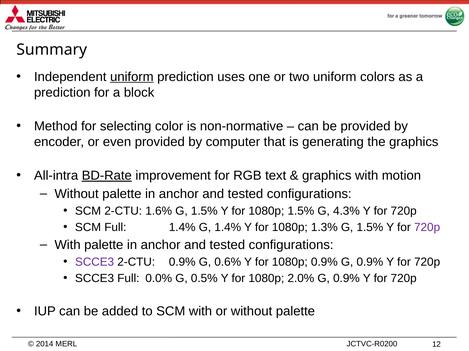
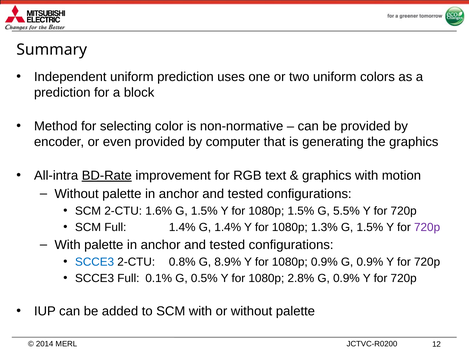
uniform underline: present -> none (132, 77)
4.3%: 4.3% -> 5.5% (346, 211)
SCCE3 colour: purple -> blue (95, 262)
2-CTU 0.9%: 0.9% -> 0.8% (182, 262)
0.6%: 0.6% -> 8.9% (228, 262)
0.0%: 0.0% -> 0.1% (159, 279)
2.0%: 2.0% -> 2.8% (301, 279)
